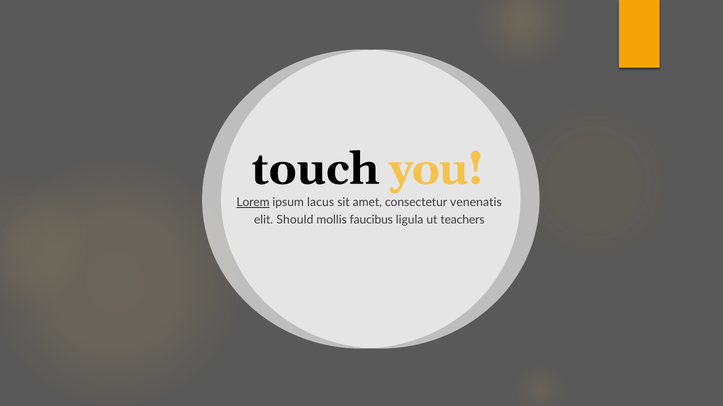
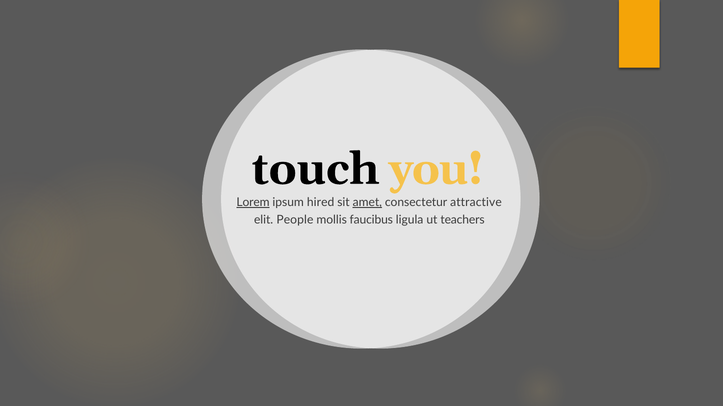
lacus: lacus -> hired (321, 203)
amet underline: none -> present (367, 203)
venenatis: venenatis -> attractive (476, 203)
Should: Should -> People (295, 220)
